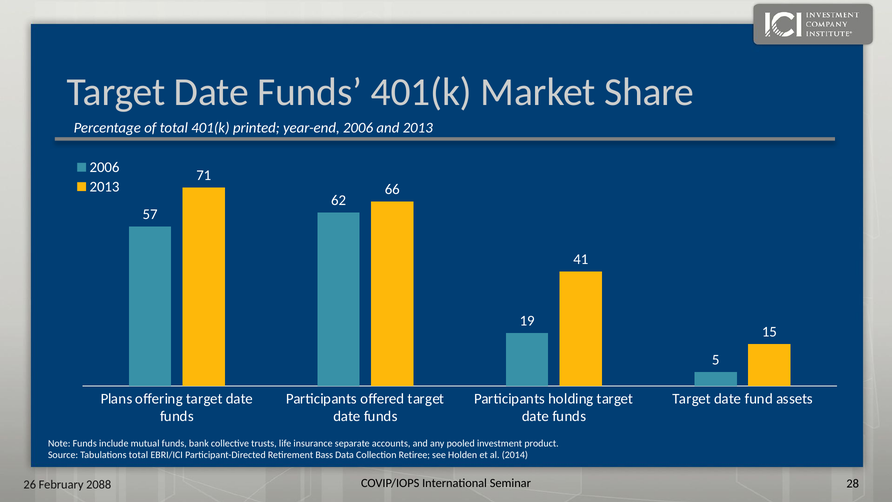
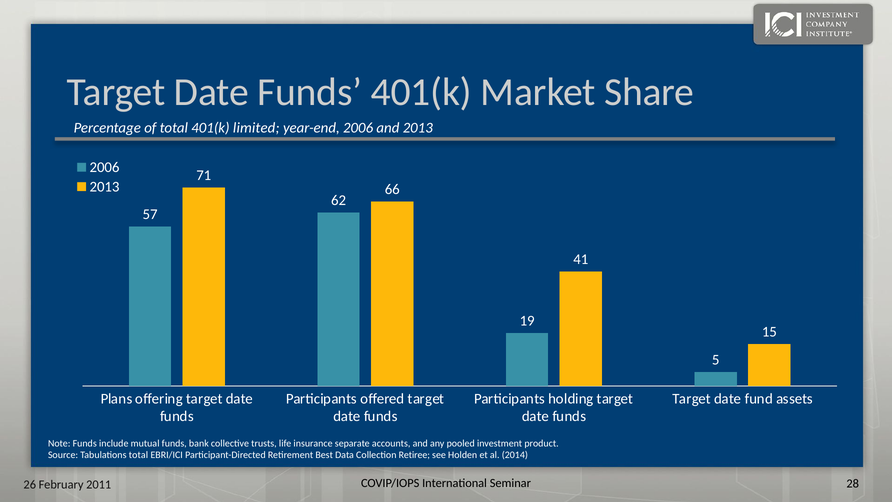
printed: printed -> limited (256, 128)
Bass: Bass -> Best (324, 455)
2088: 2088 -> 2011 (99, 484)
